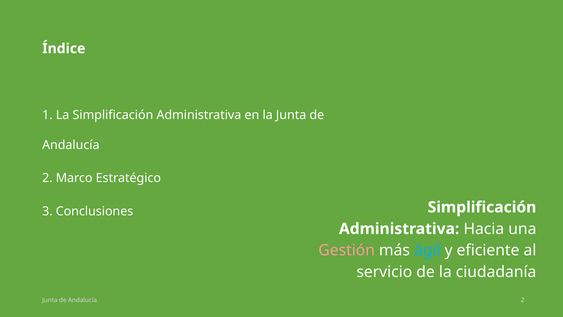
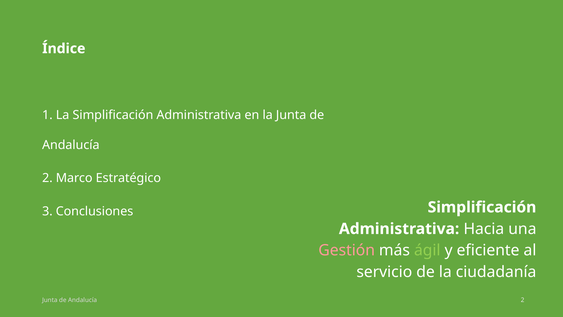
ágil colour: light blue -> light green (427, 250)
